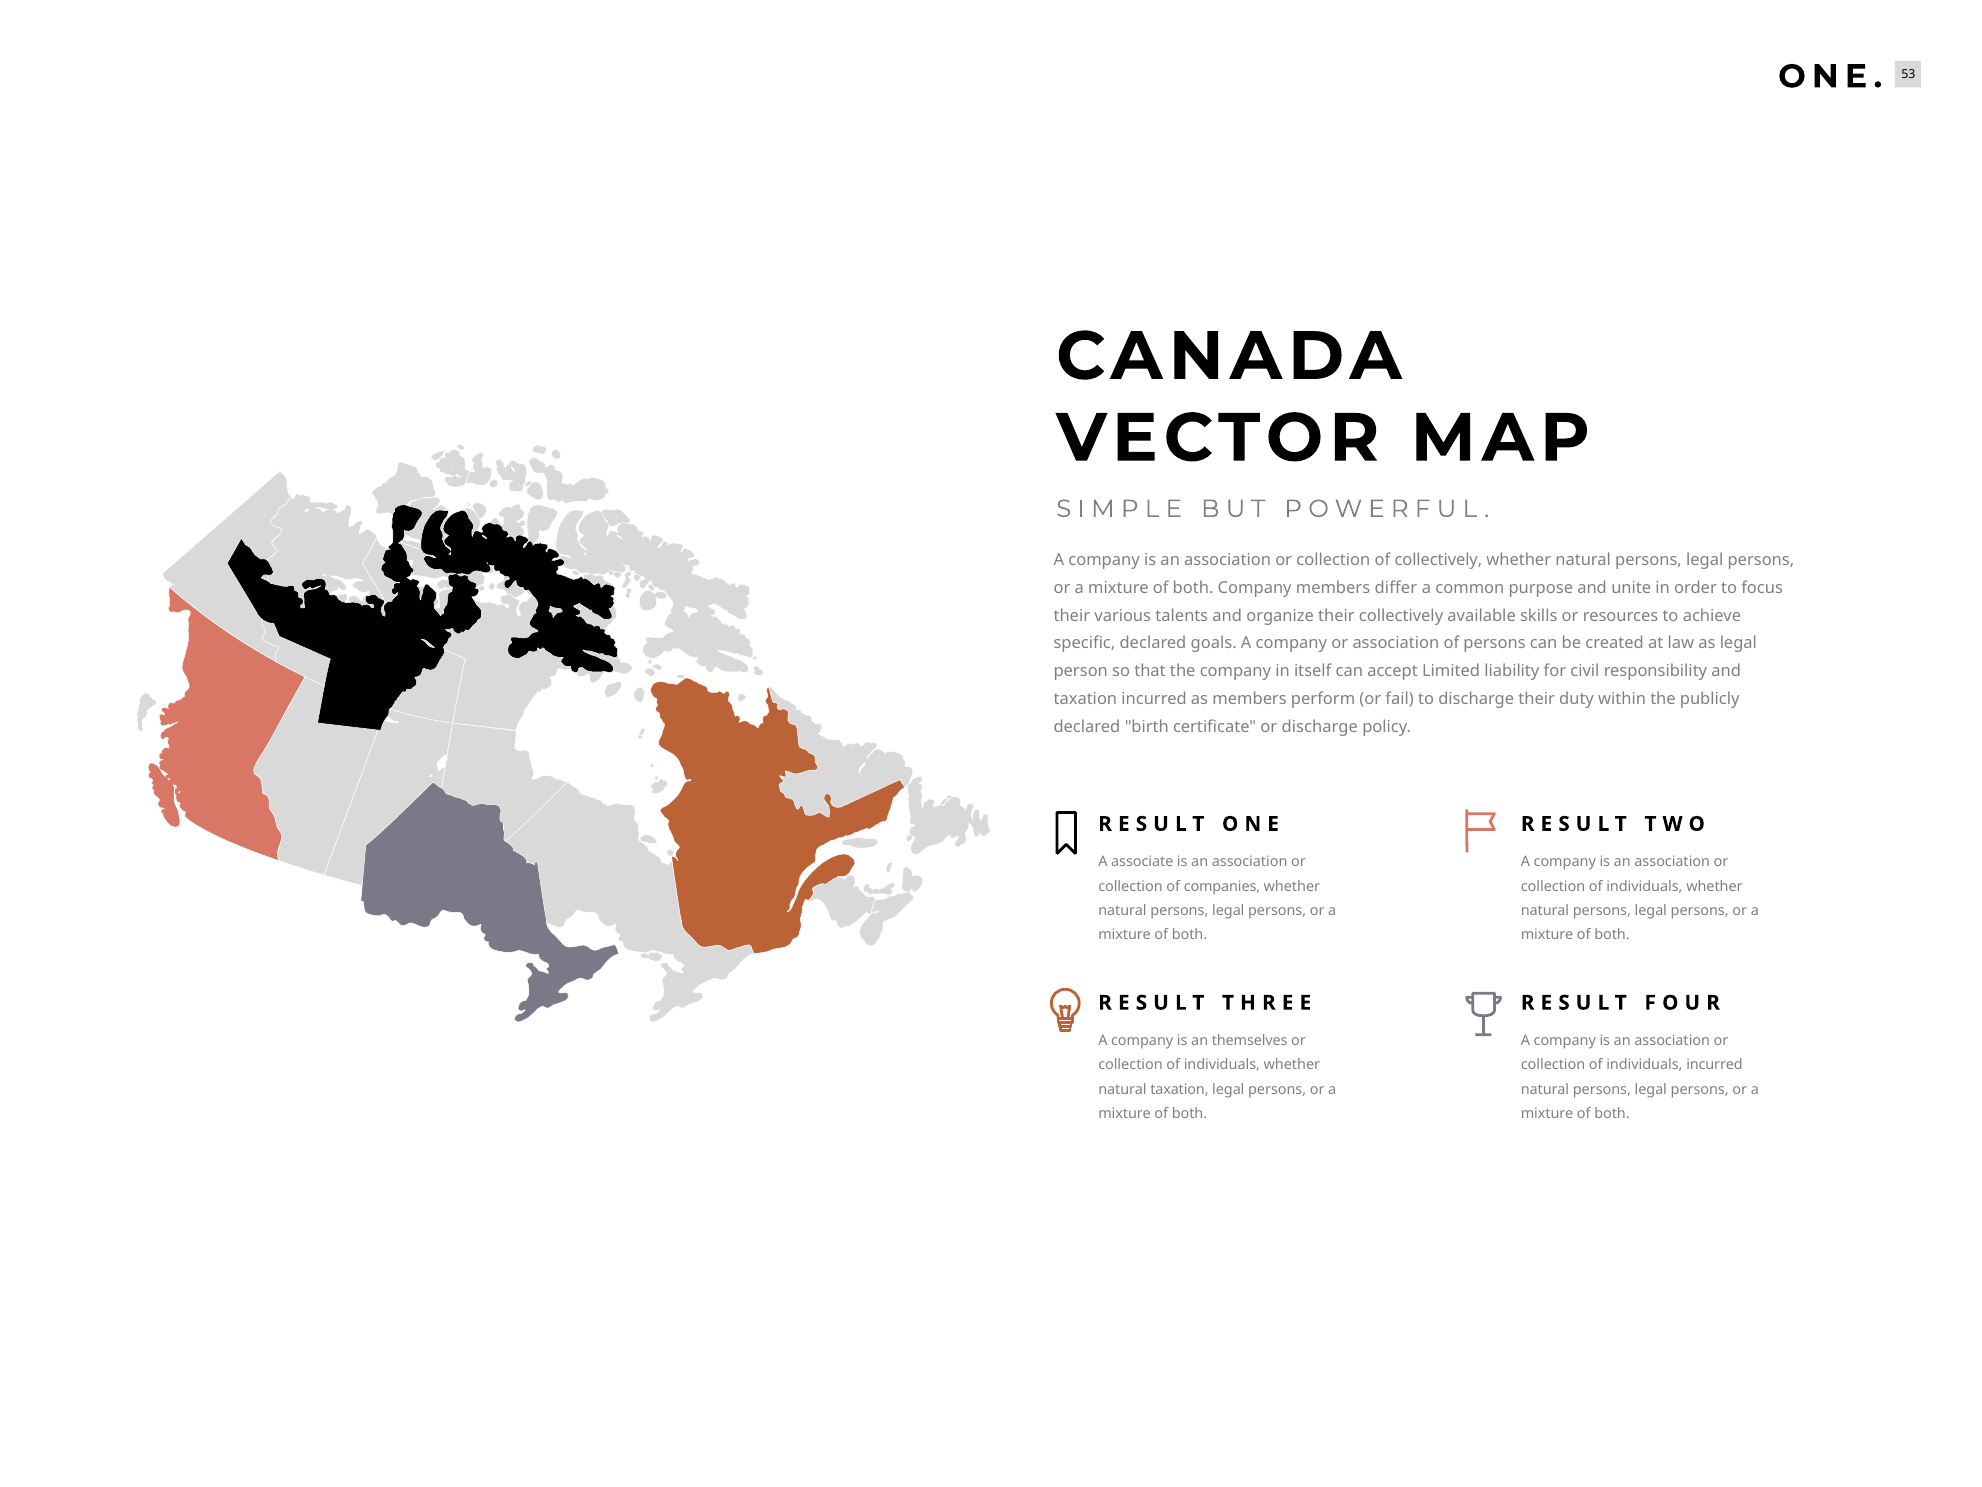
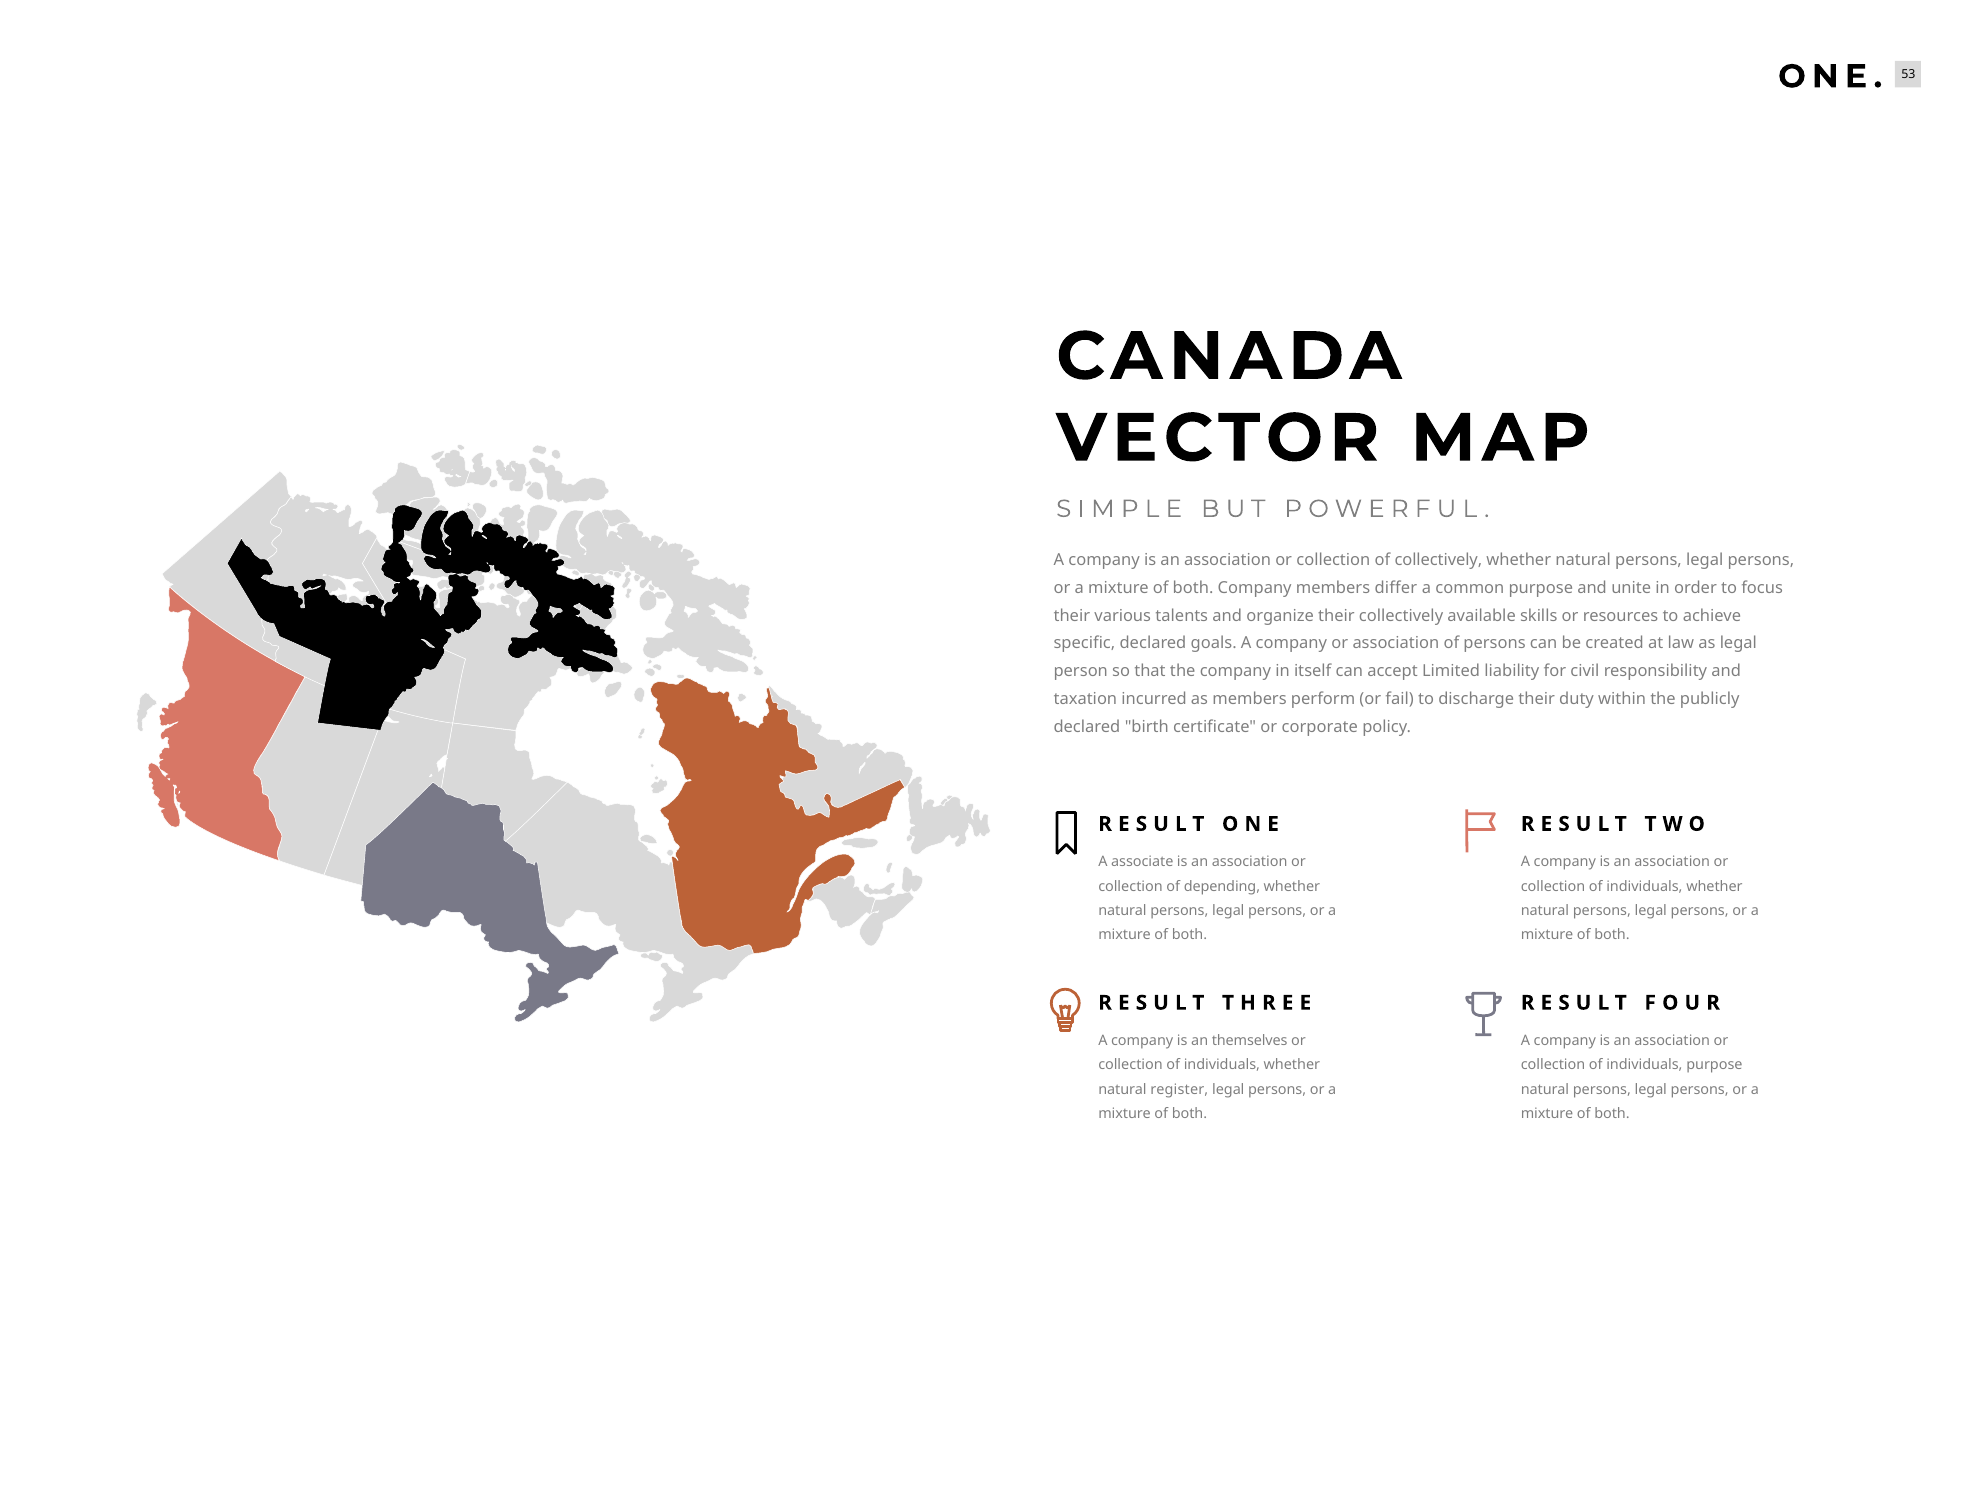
or discharge: discharge -> corporate (1320, 726)
companies: companies -> depending (1222, 886)
individuals incurred: incurred -> purpose (1714, 1065)
natural taxation: taxation -> register (1179, 1089)
